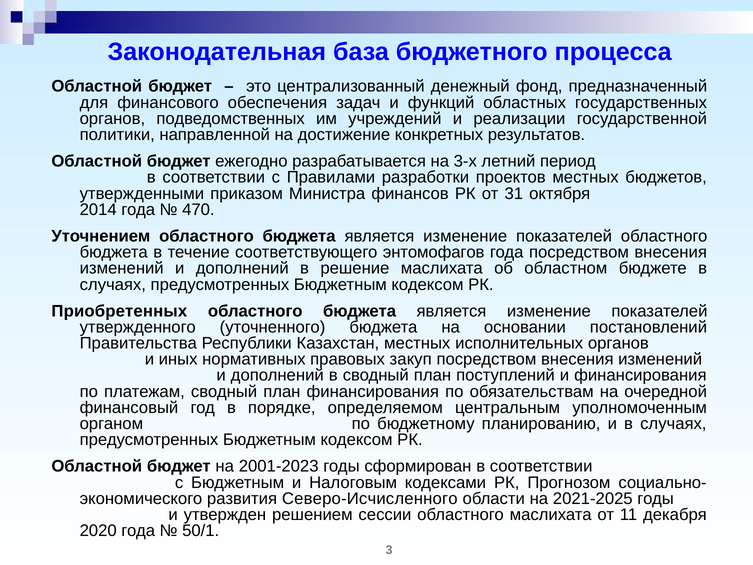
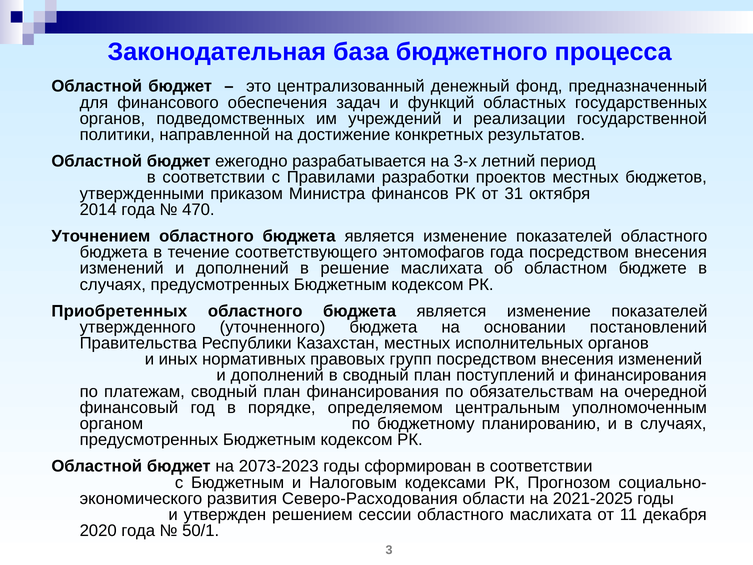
закуп: закуп -> групп (411, 359)
2001-2023: 2001-2023 -> 2073-2023 (279, 466)
Северо-Исчисленного: Северо-Исчисленного -> Северо-Расходования (370, 498)
